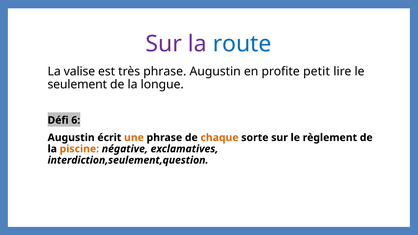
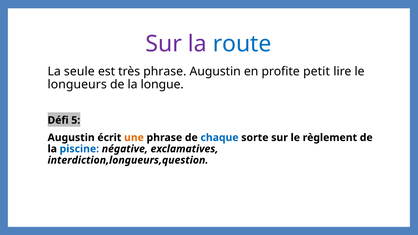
valise: valise -> seule (79, 71)
seulement: seulement -> longueurs (77, 85)
6: 6 -> 5 (76, 120)
chaque colour: orange -> blue (220, 138)
piscine colour: orange -> blue (79, 149)
interdiction,seulement,question: interdiction,seulement,question -> interdiction,longueurs,question (128, 160)
